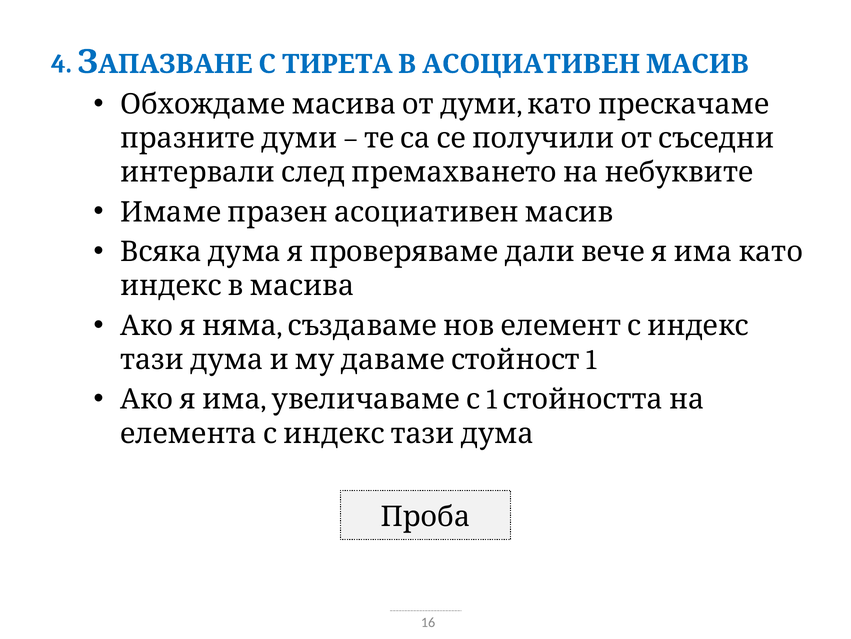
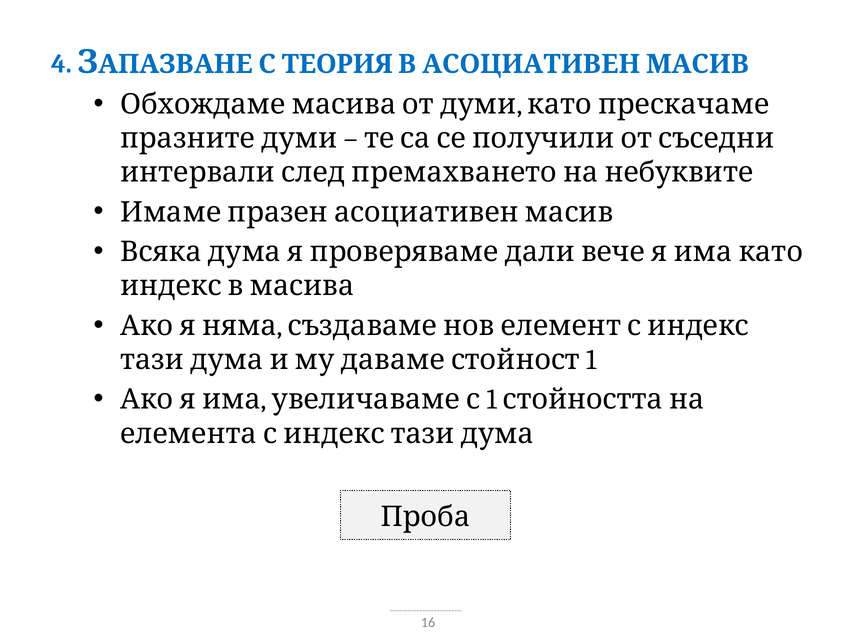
ТИРЕТА: ТИРЕТА -> ТЕОРИЯ (337, 64)
